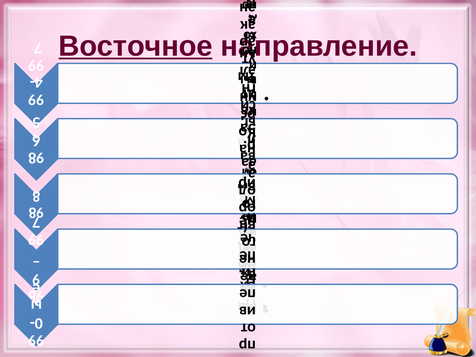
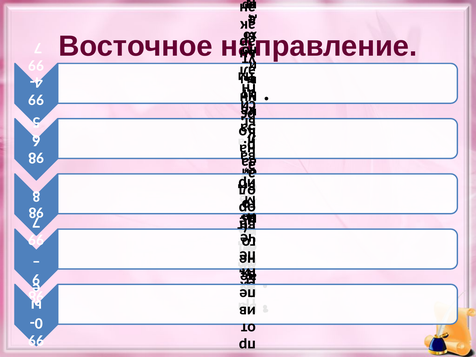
Восточное underline: present -> none (136, 46)
